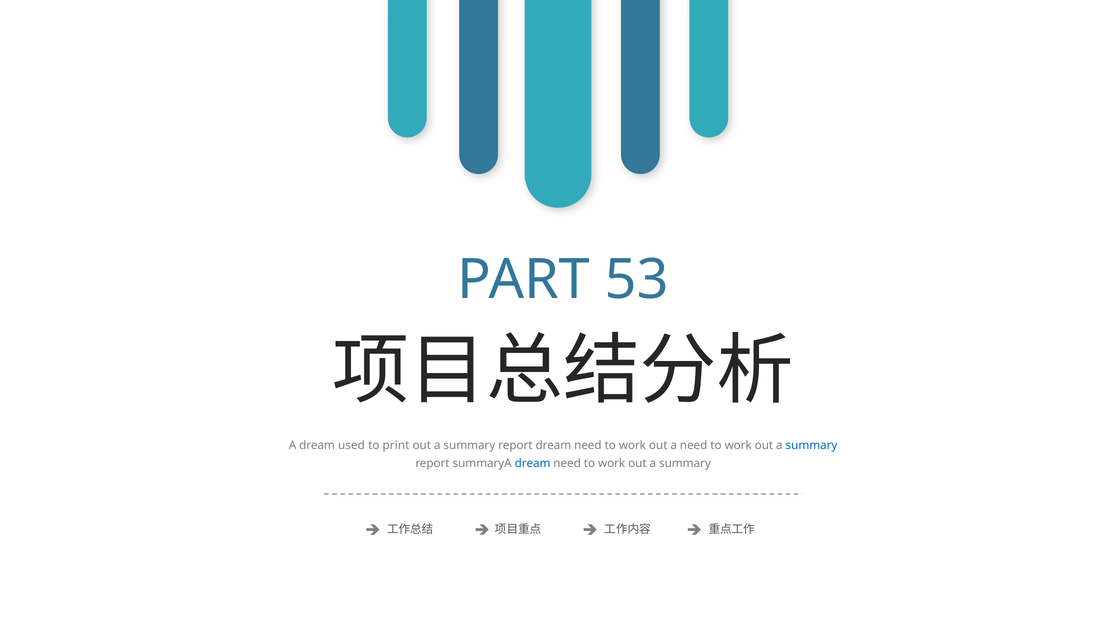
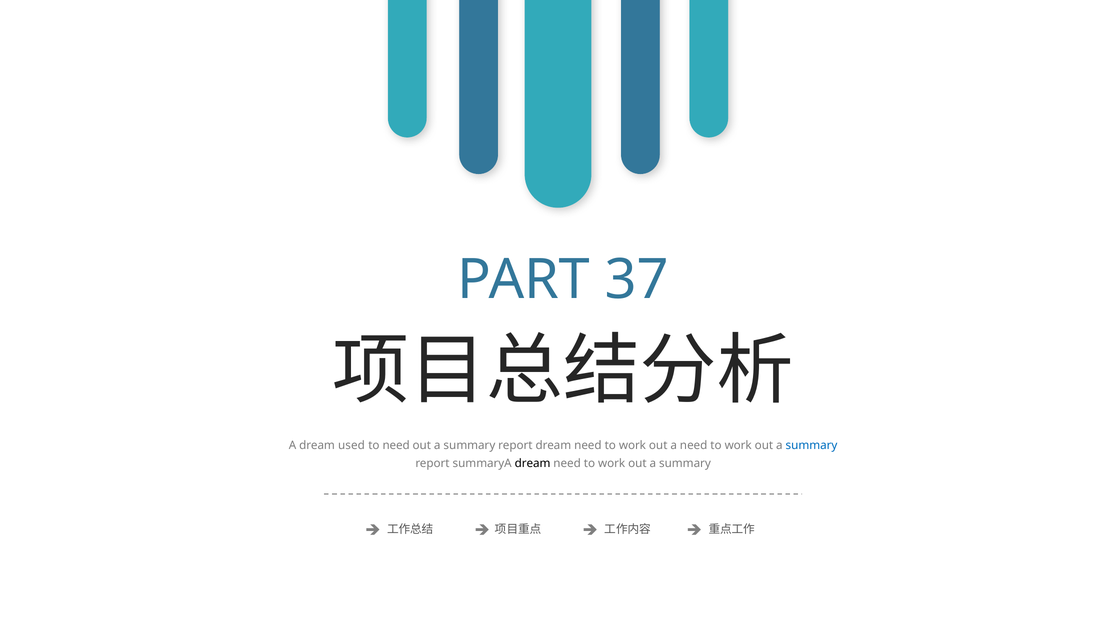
53: 53 -> 37 (637, 280)
to print: print -> need (396, 446)
dream colour: blue -> black (533, 464)
